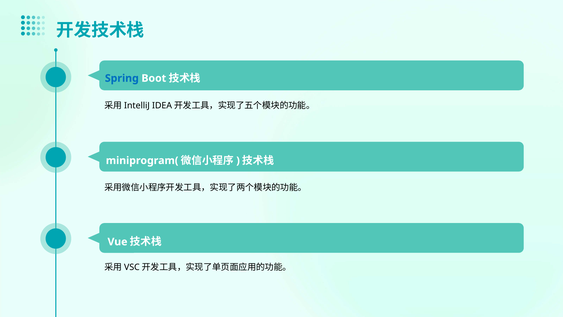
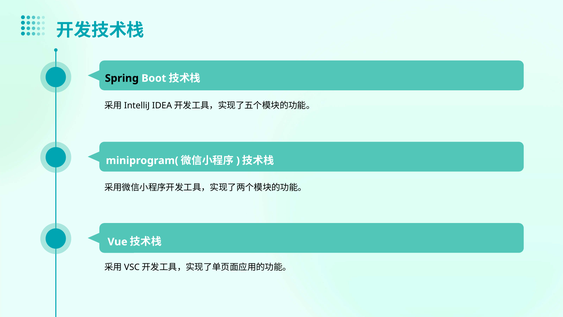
Spring colour: blue -> black (122, 78)
